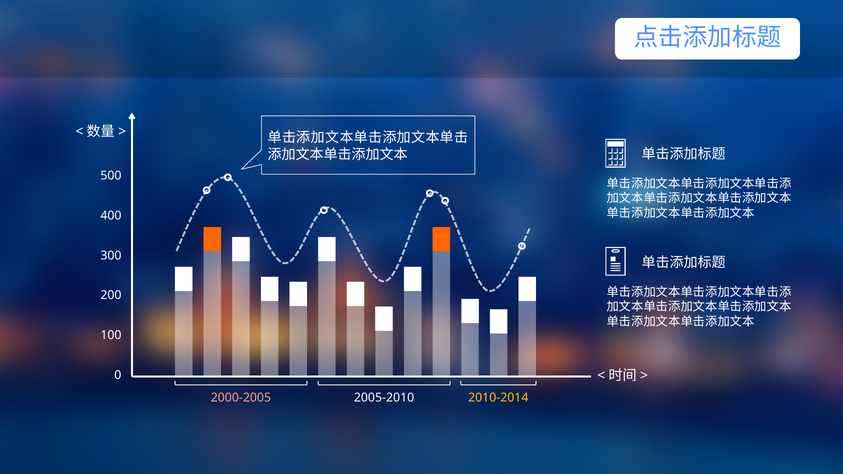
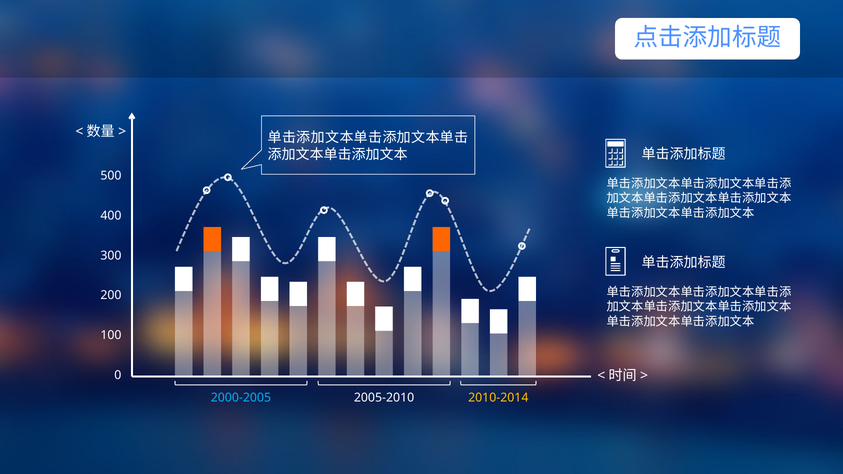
2000-2005 colour: pink -> light blue (241, 398)
